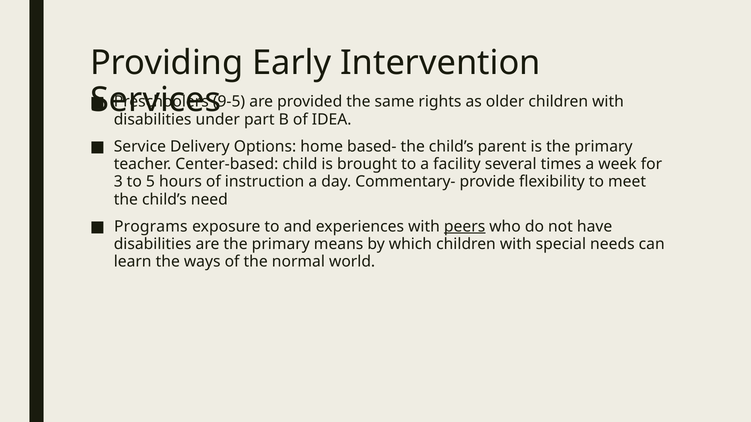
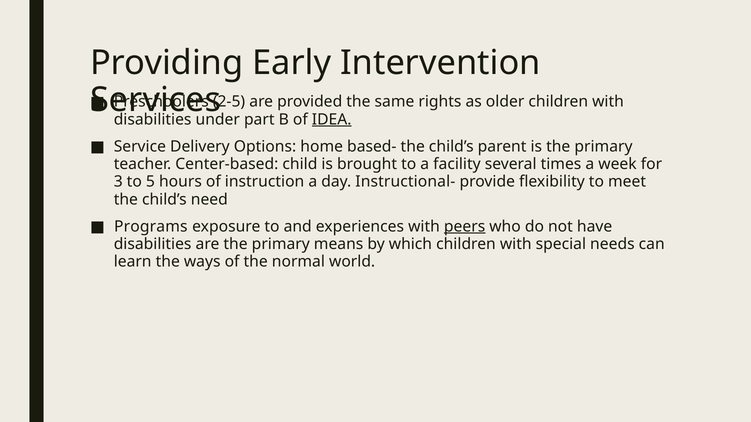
9-5: 9-5 -> 2-5 (229, 102)
IDEA underline: none -> present (332, 120)
Commentary-: Commentary- -> Instructional- (405, 182)
